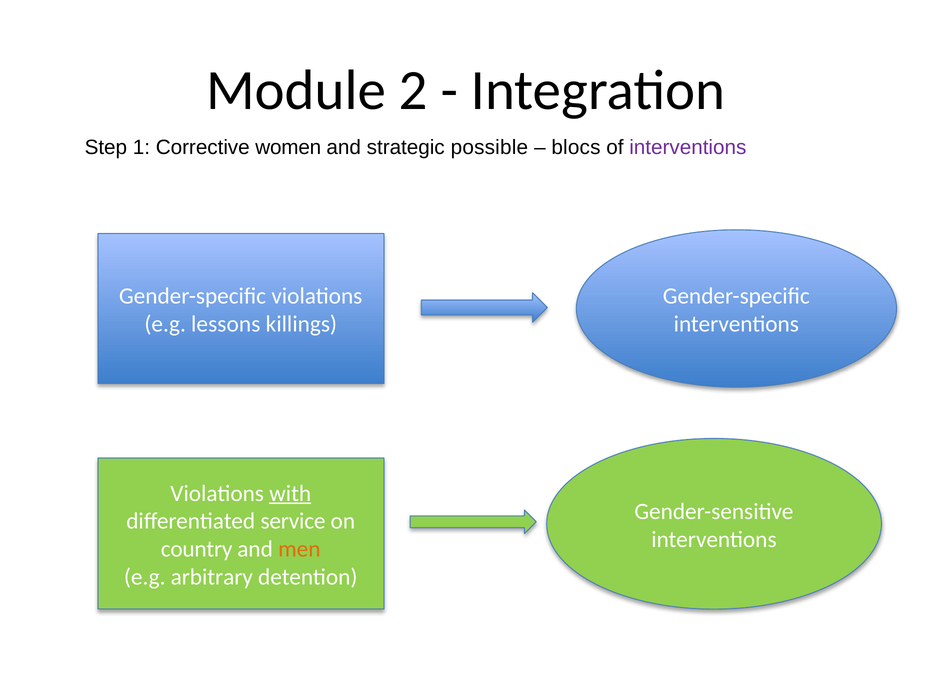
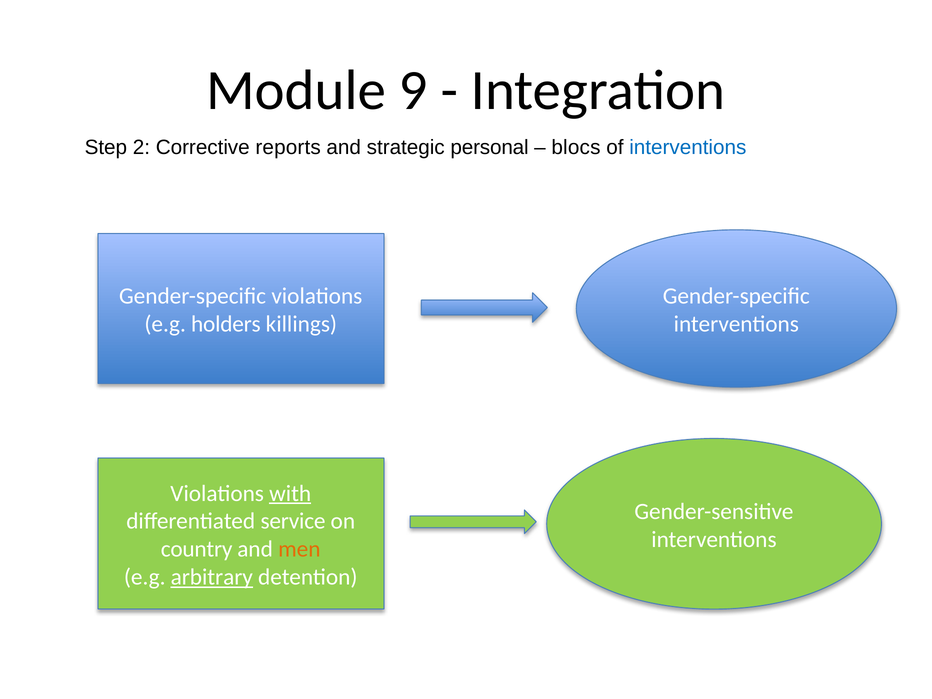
2: 2 -> 9 (413, 90)
1: 1 -> 2 (141, 148)
women: women -> reports (288, 148)
possible: possible -> personal (490, 148)
interventions colour: purple -> blue (688, 148)
lessons: lessons -> holders (226, 324)
arbitrary underline: none -> present (212, 577)
